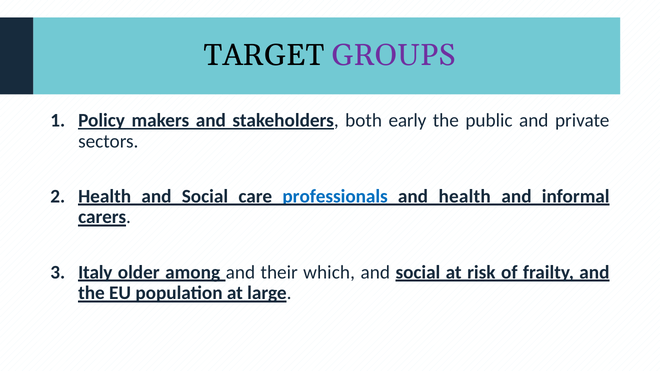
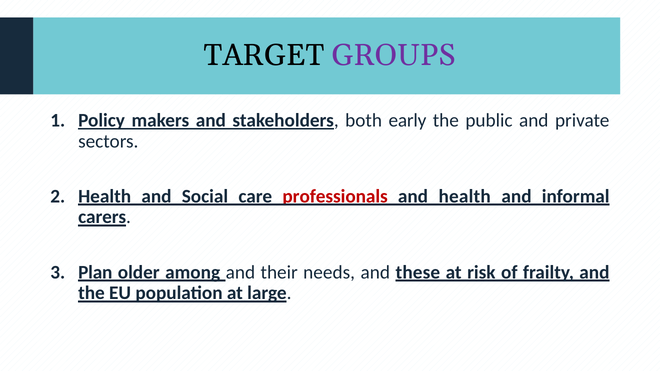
professionals colour: blue -> red (335, 196)
Italy: Italy -> Plan (95, 272)
which: which -> needs (329, 272)
social: social -> these (418, 272)
